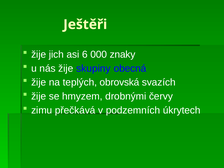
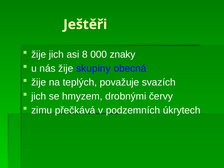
6: 6 -> 8 (85, 54)
obrovská: obrovská -> považuje (119, 82)
žije: žije -> jich (39, 96)
